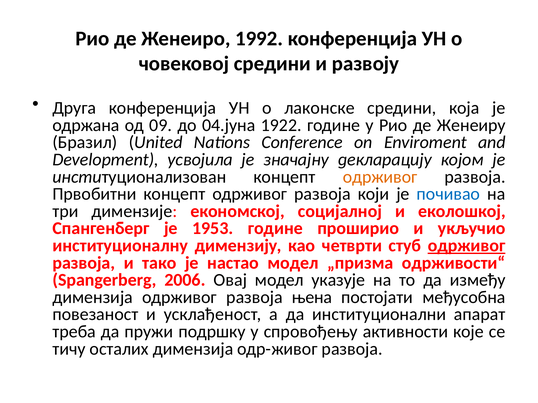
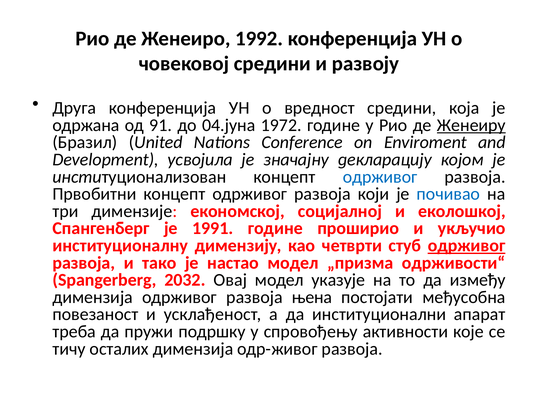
лаконске: лаконске -> вредност (320, 108)
09: 09 -> 91 (161, 125)
1922: 1922 -> 1972 (281, 125)
Женеиру underline: none -> present (471, 125)
одрживог colour: orange -> blue (380, 177)
1953: 1953 -> 1991 (213, 229)
2006: 2006 -> 2032 (185, 280)
